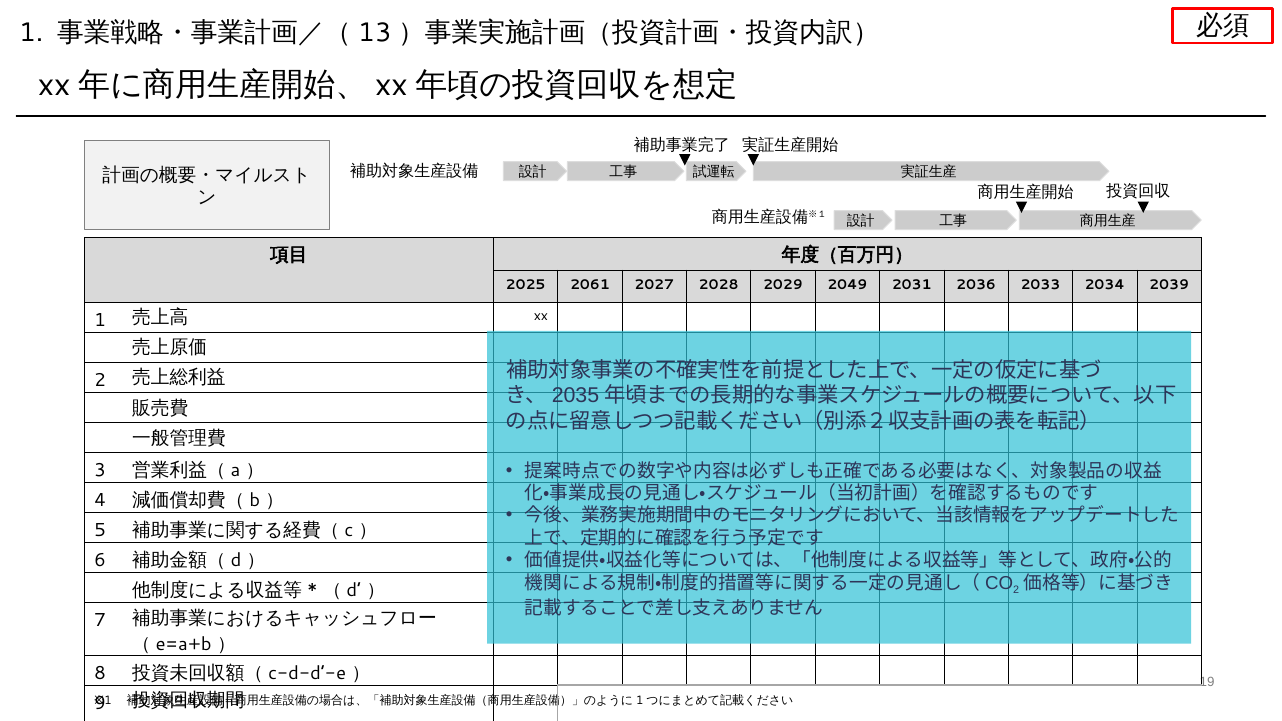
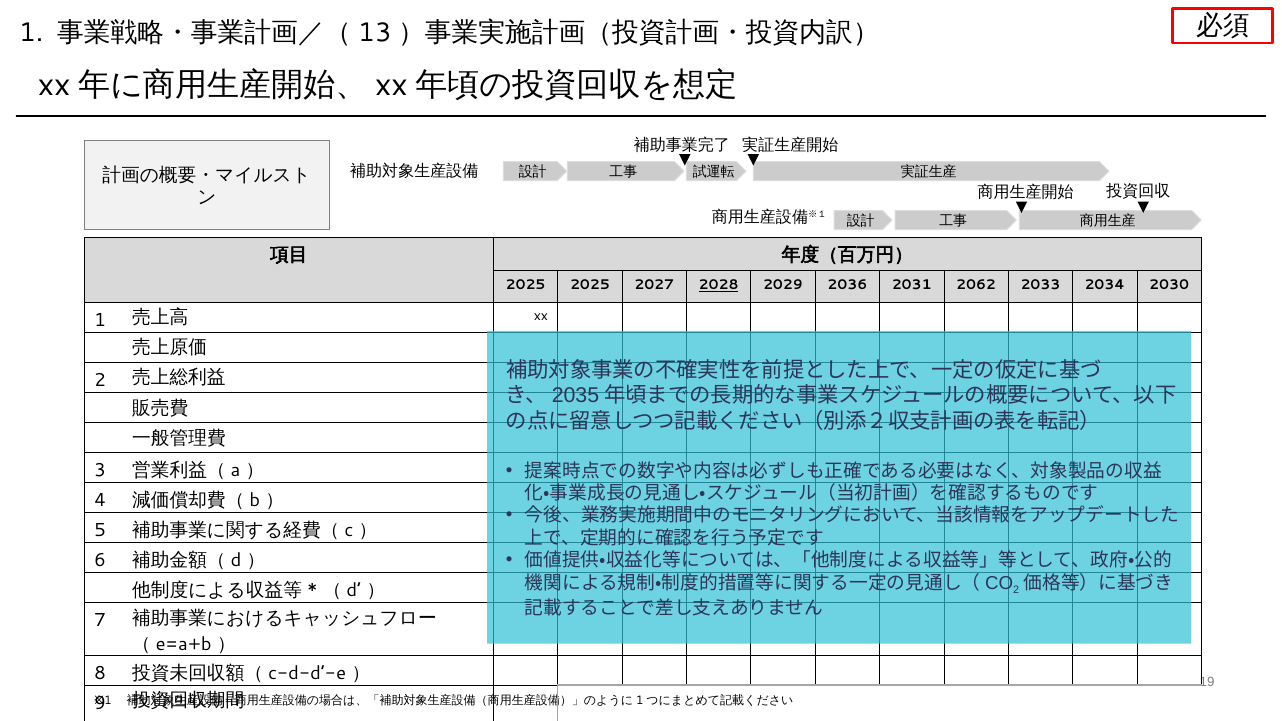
2025 2061: 2061 -> 2025 (590, 285)
2028 underline: none -> present (719, 285)
2049: 2049 -> 2036 (847, 285)
2036: 2036 -> 2062 (976, 285)
2039: 2039 -> 2030 (1169, 285)
